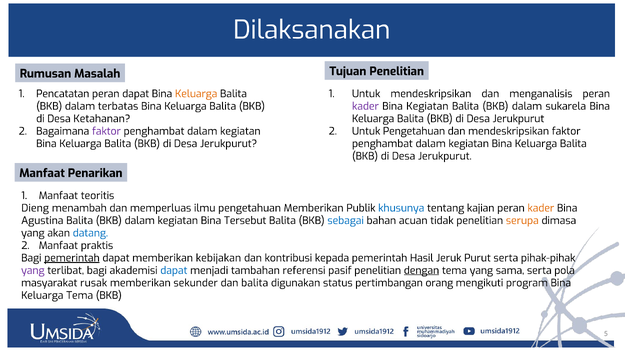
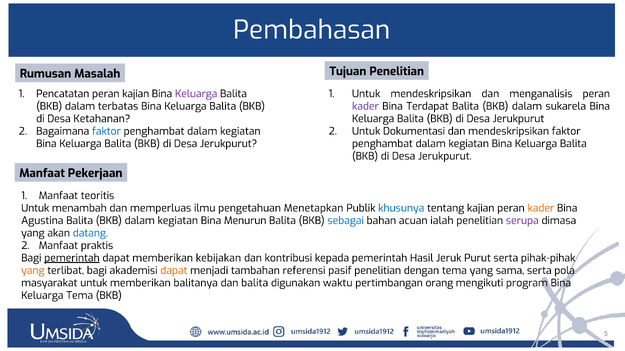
Dilaksanakan: Dilaksanakan -> Pembahasan (312, 30)
peran dapat: dapat -> kajian (136, 94)
Keluarga colour: orange -> purple (196, 94)
Bina Kegiatan: Kegiatan -> Terdapat (427, 106)
Untuk Pengetahuan: Pengetahuan -> Dokumentasi (414, 131)
faktor colour: purple -> blue (106, 131)
Penarikan: Penarikan -> Pekerjaan (95, 173)
Dieng: Dieng -> Untuk (35, 208)
pengetahuan Memberikan: Memberikan -> Menetapkan (314, 208)
Tersebut: Tersebut -> Menurun (245, 221)
tidak: tidak -> ialah (442, 221)
serupa colour: orange -> purple (522, 221)
yang colour: purple -> orange (33, 271)
dapat colour: blue -> orange (174, 271)
dengan underline: present -> none (422, 271)
masyarakat rusak: rusak -> untuk (94, 283)
sekunder: sekunder -> balitanya (196, 283)
status: status -> waktu (338, 283)
